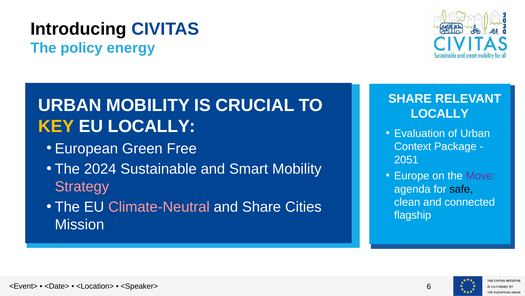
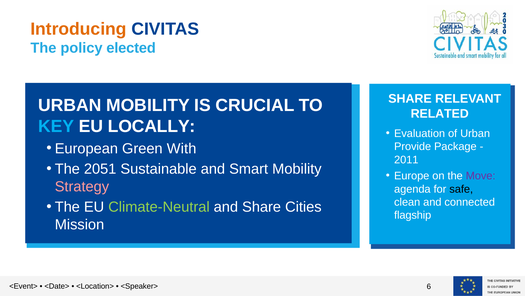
Introducing colour: black -> orange (79, 29)
energy: energy -> elected (131, 48)
LOCALLY: LOCALLY -> RELATED (440, 113)
KEY colour: yellow -> light blue (56, 126)
Free: Free -> With (182, 148)
Context: Context -> Provide (413, 146)
2051: 2051 -> 2011 (406, 159)
2024: 2024 -> 2051 (100, 169)
Climate-Neutral colour: pink -> light green (159, 207)
